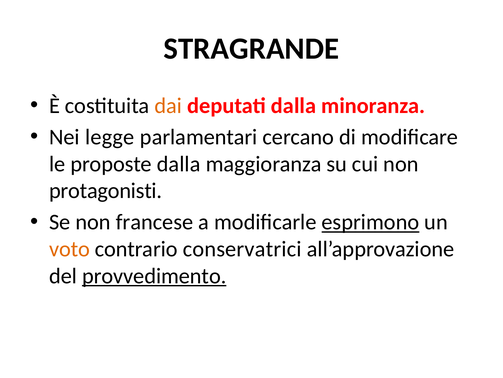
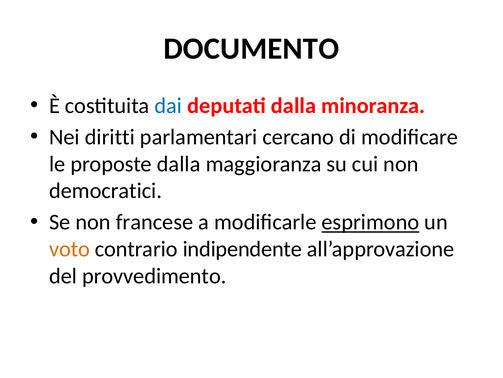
STRAGRANDE: STRAGRANDE -> DOCUMENTO (251, 49)
dai colour: orange -> blue (168, 106)
legge: legge -> diritti (110, 137)
protagonisti: protagonisti -> democratici (106, 190)
conservatrici: conservatrici -> indipendente (242, 249)
provvedimento underline: present -> none (154, 275)
